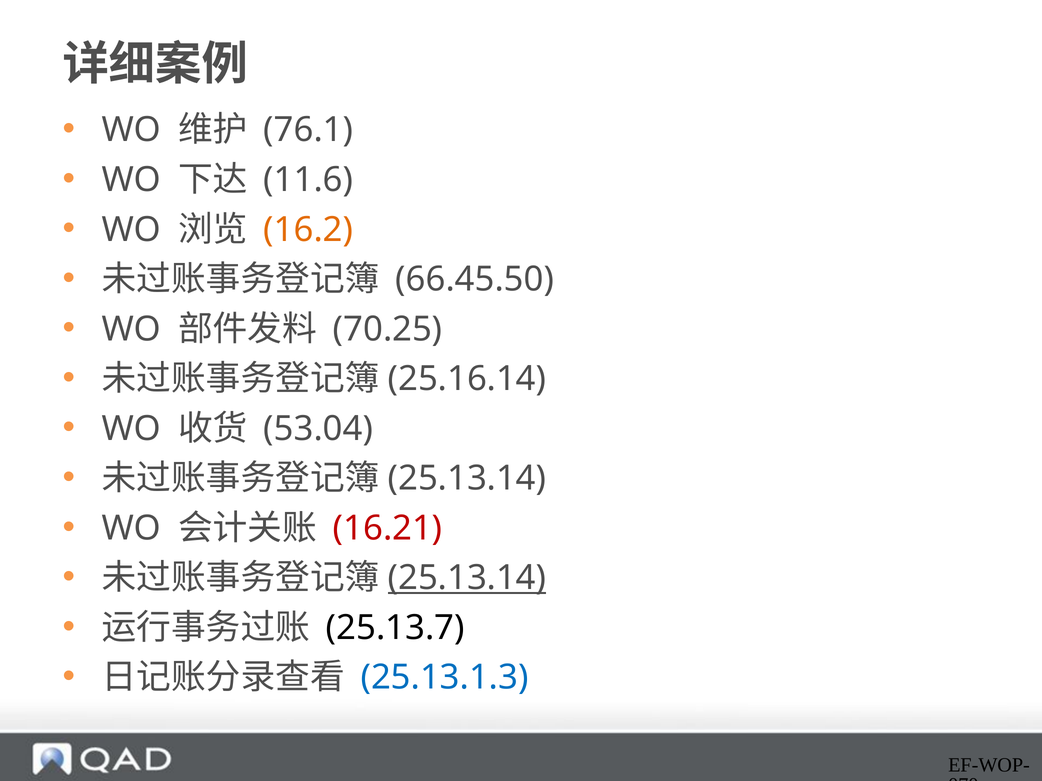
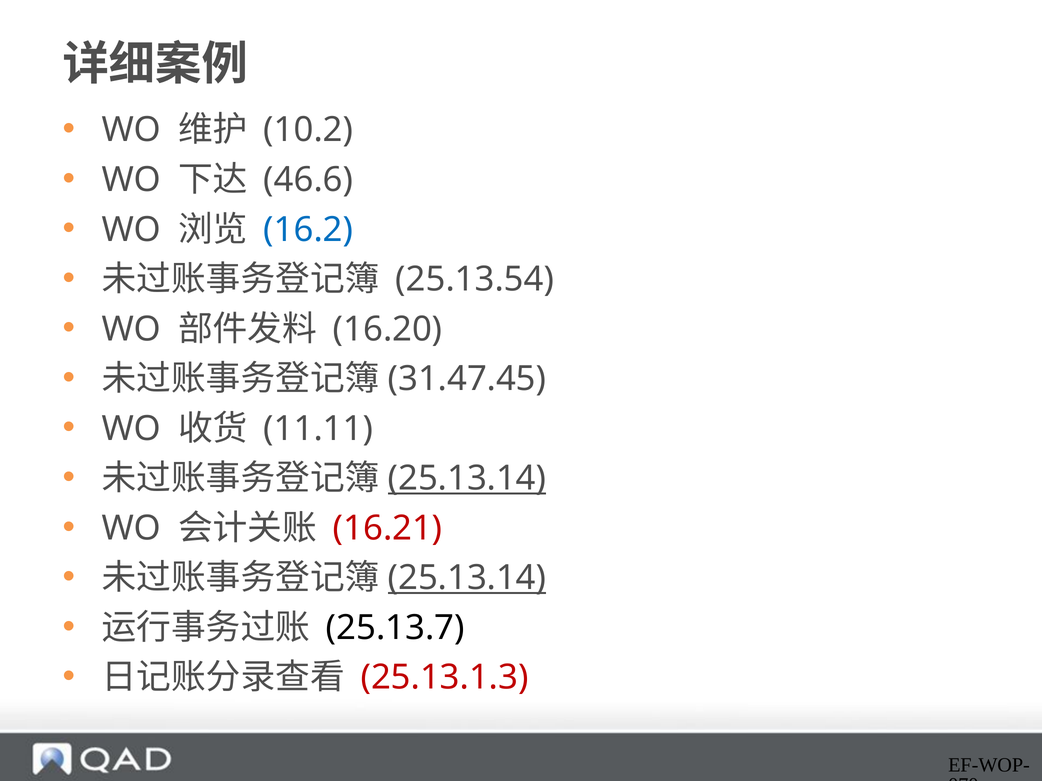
76.1: 76.1 -> 10.2 (308, 130)
11.6: 11.6 -> 46.6 (308, 180)
16.2 colour: orange -> blue (308, 230)
66.45.50: 66.45.50 -> 25.13.54 (475, 280)
70.25: 70.25 -> 16.20 (388, 329)
25.16.14: 25.16.14 -> 31.47.45 (467, 379)
53.04: 53.04 -> 11.11 (318, 429)
25.13.14 underline: none -> present (467, 479)
25.13.1.3 colour: blue -> red (445, 678)
